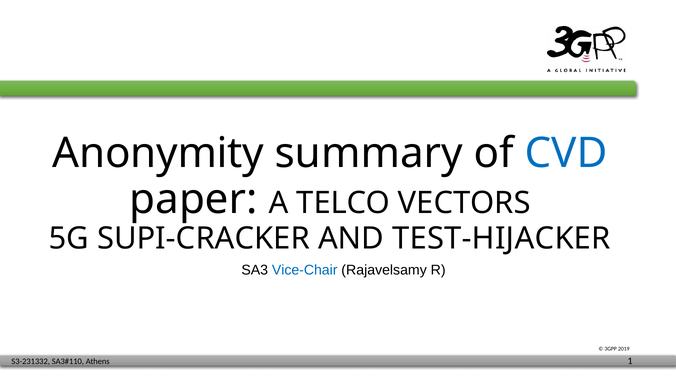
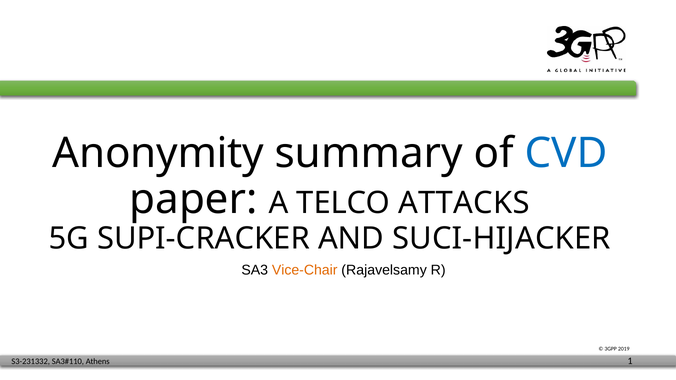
VECTORS: VECTORS -> ATTACKS (464, 203)
TEST-HIJACKER: TEST-HIJACKER -> SUCI-HIJACKER (501, 239)
Vice-Chair colour: blue -> orange (305, 270)
